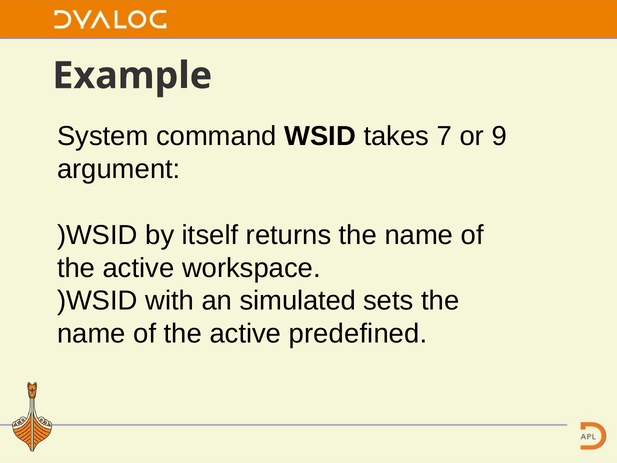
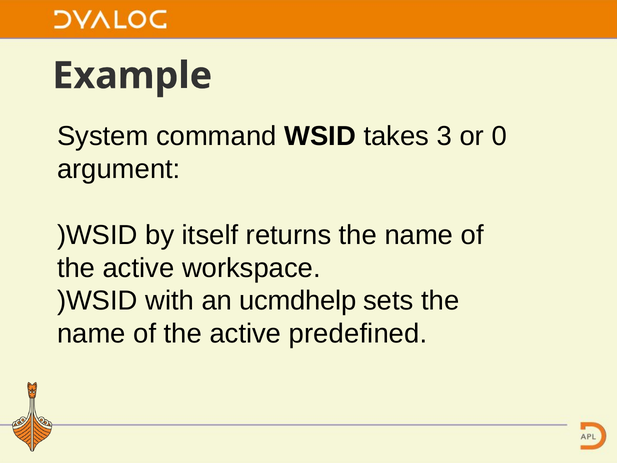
7: 7 -> 3 (444, 136)
9: 9 -> 0 (499, 136)
simulated: simulated -> ucmdhelp (298, 301)
